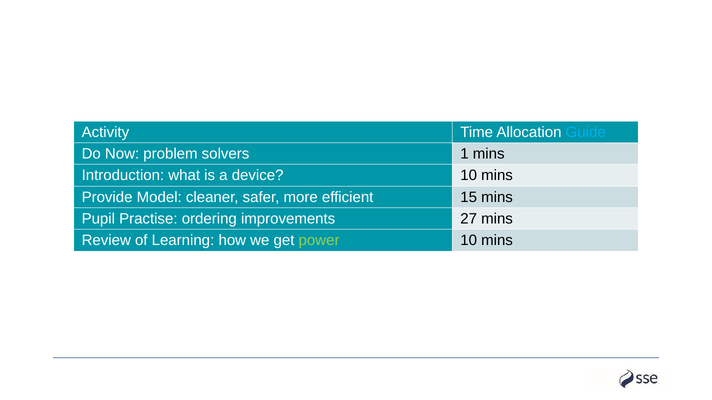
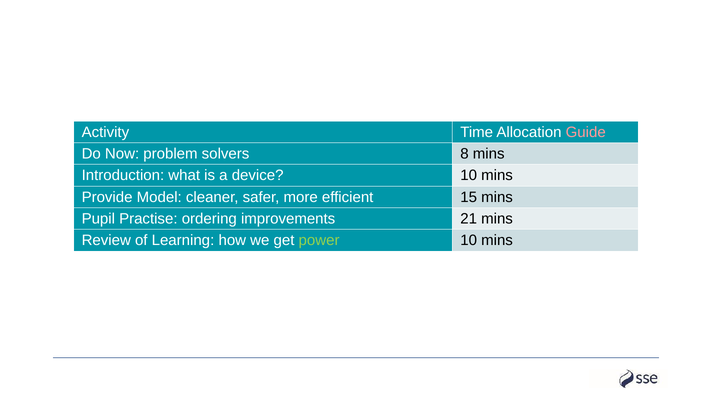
Guide colour: light blue -> pink (586, 132)
1: 1 -> 8 (464, 154)
27: 27 -> 21 (469, 219)
